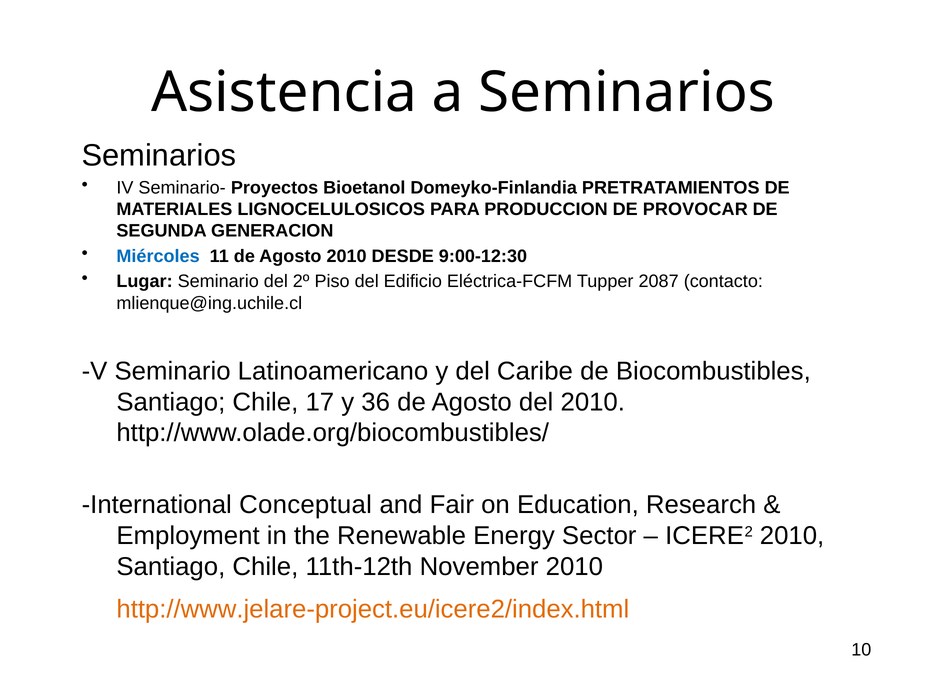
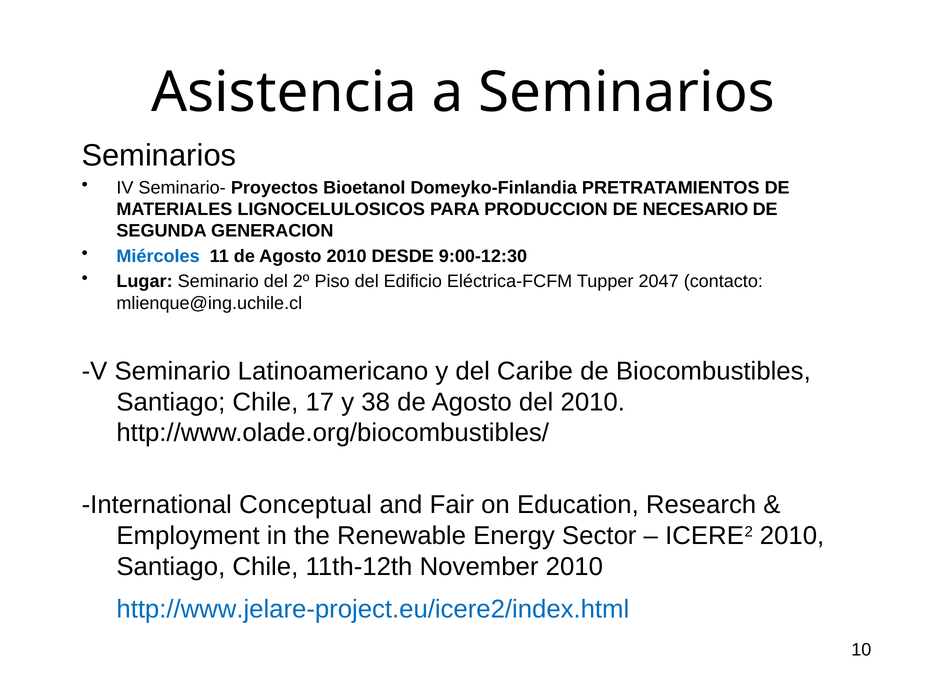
PROVOCAR: PROVOCAR -> NECESARIO (695, 209)
2087: 2087 -> 2047 (659, 282)
36: 36 -> 38 (376, 402)
http://www.jelare-project.eu/icere2/index.html colour: orange -> blue (373, 609)
